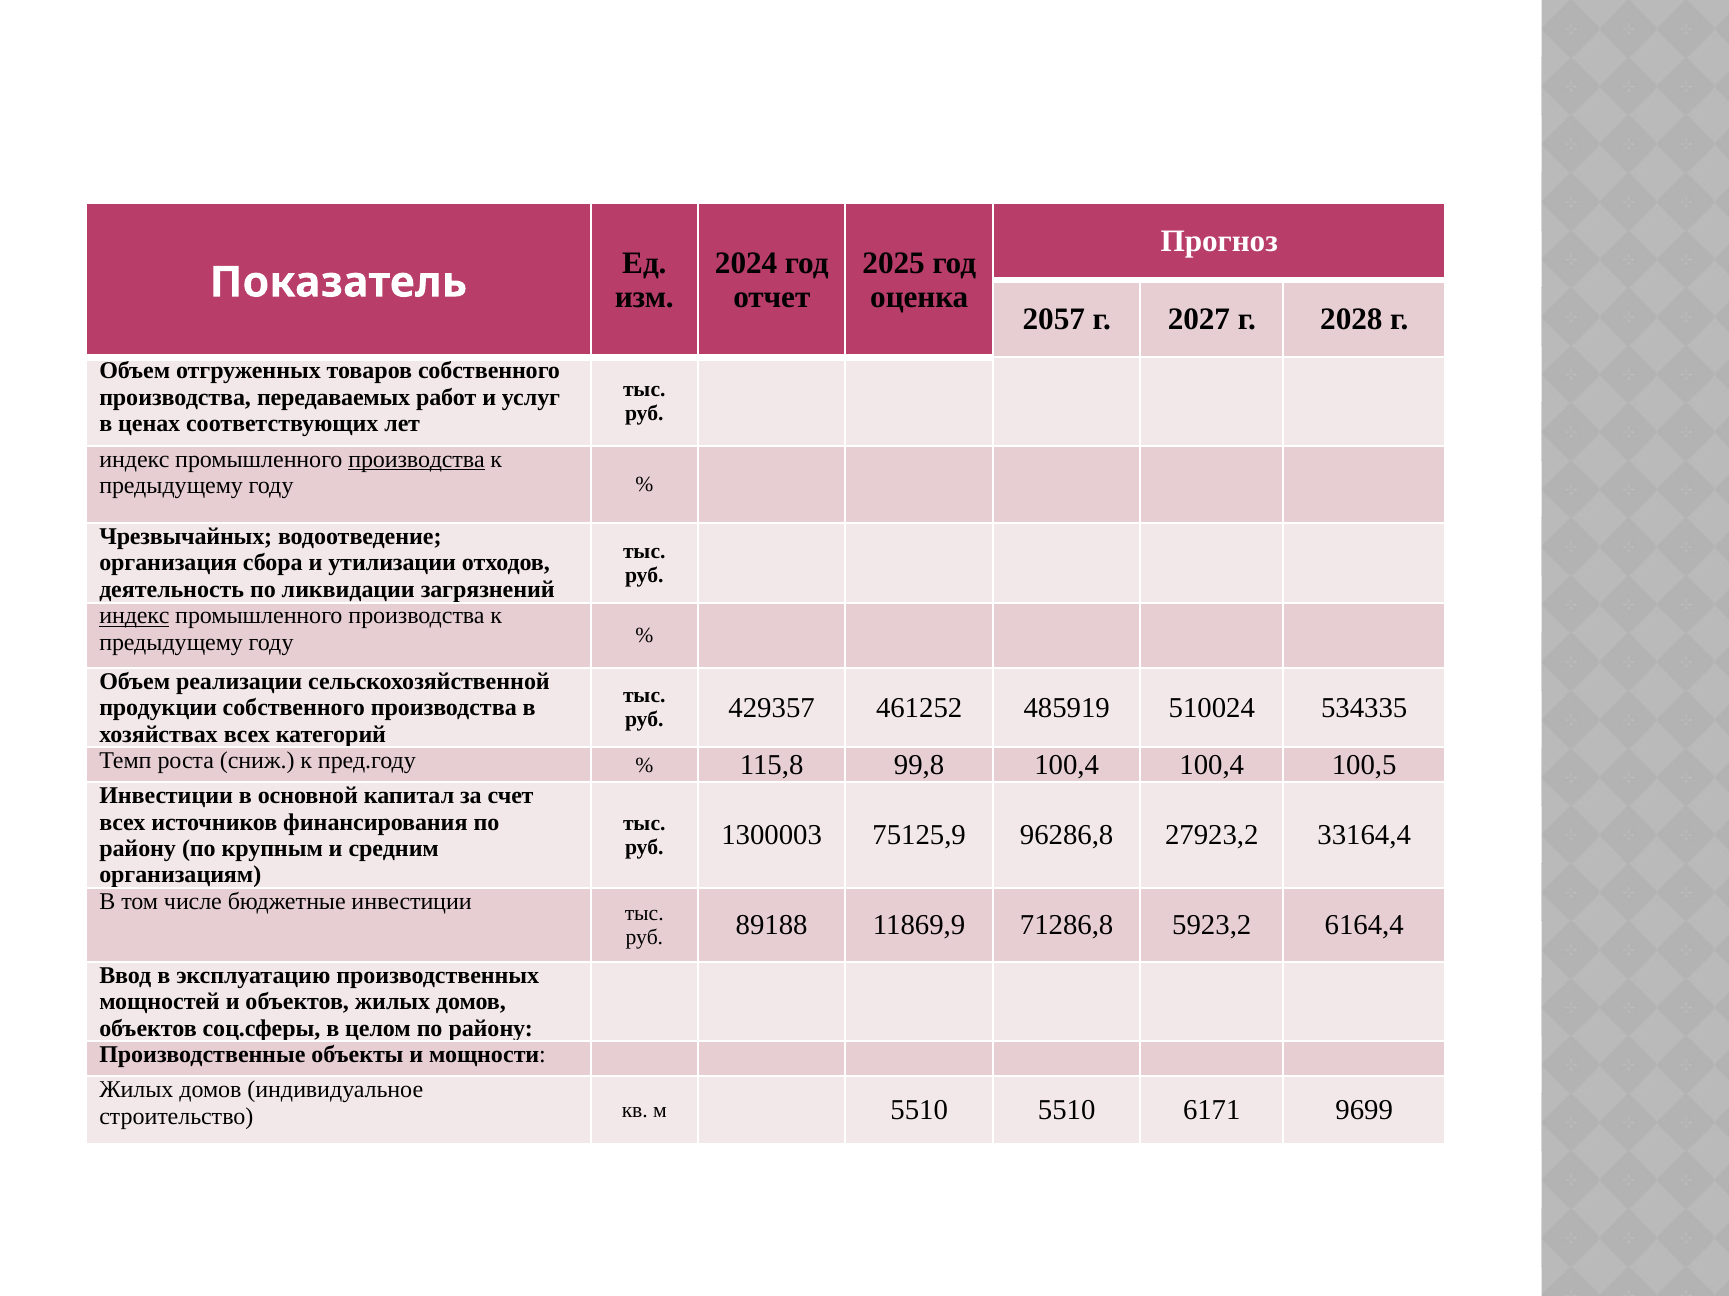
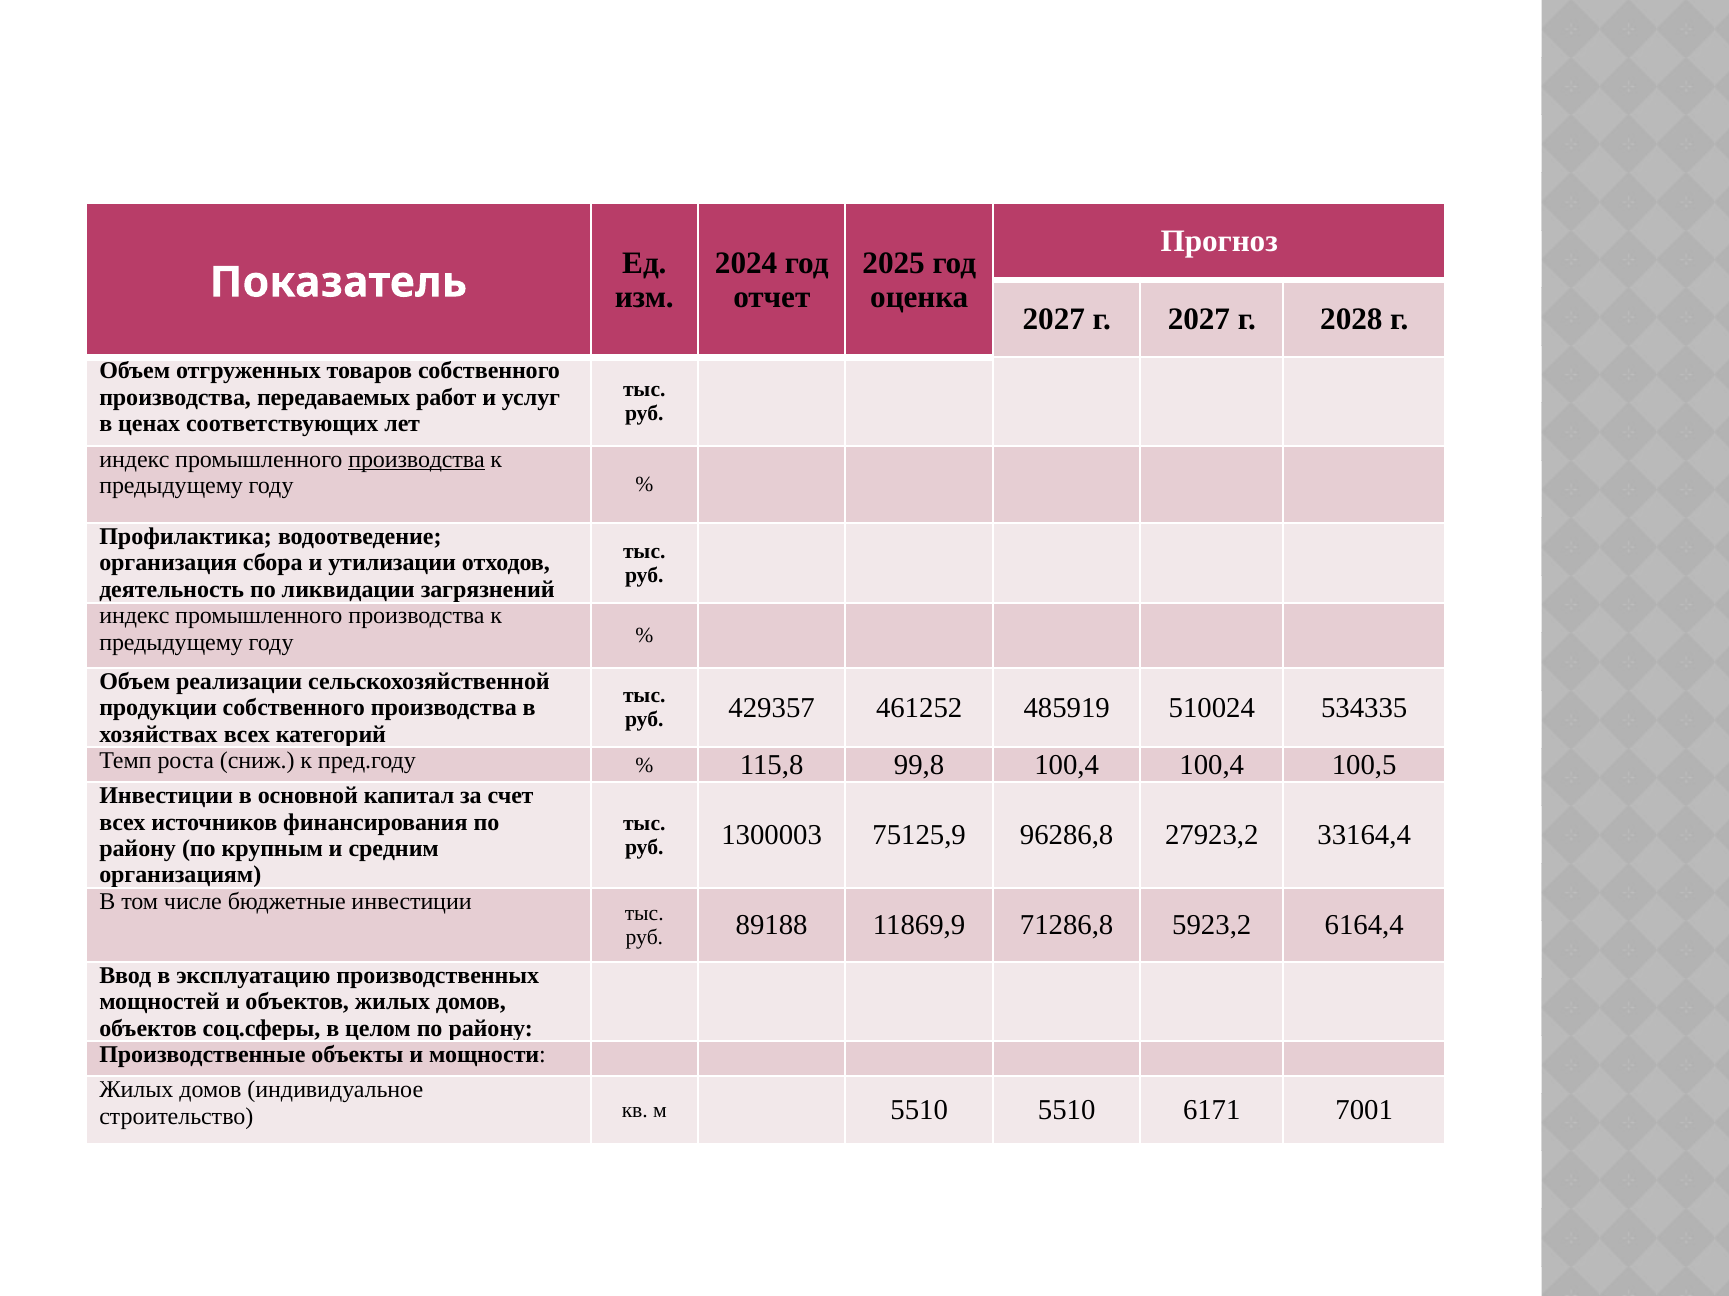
2057: 2057 -> 2027 (1054, 319)
Чрезвычайных: Чрезвычайных -> Профилактика (186, 537)
индекс underline: present -> none (134, 616)
9699: 9699 -> 7001 (1364, 1111)
